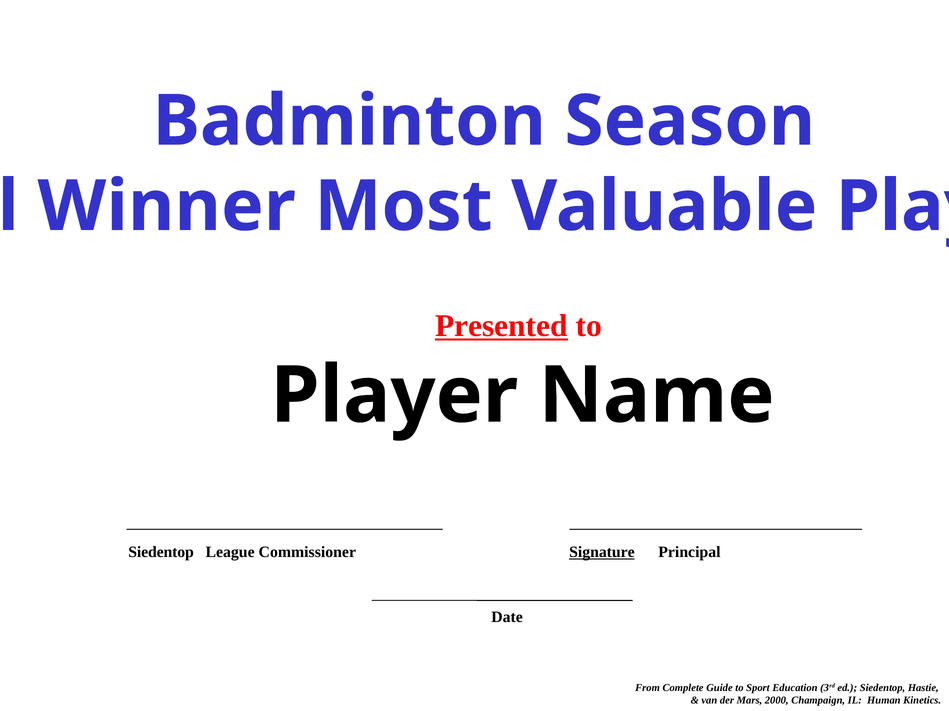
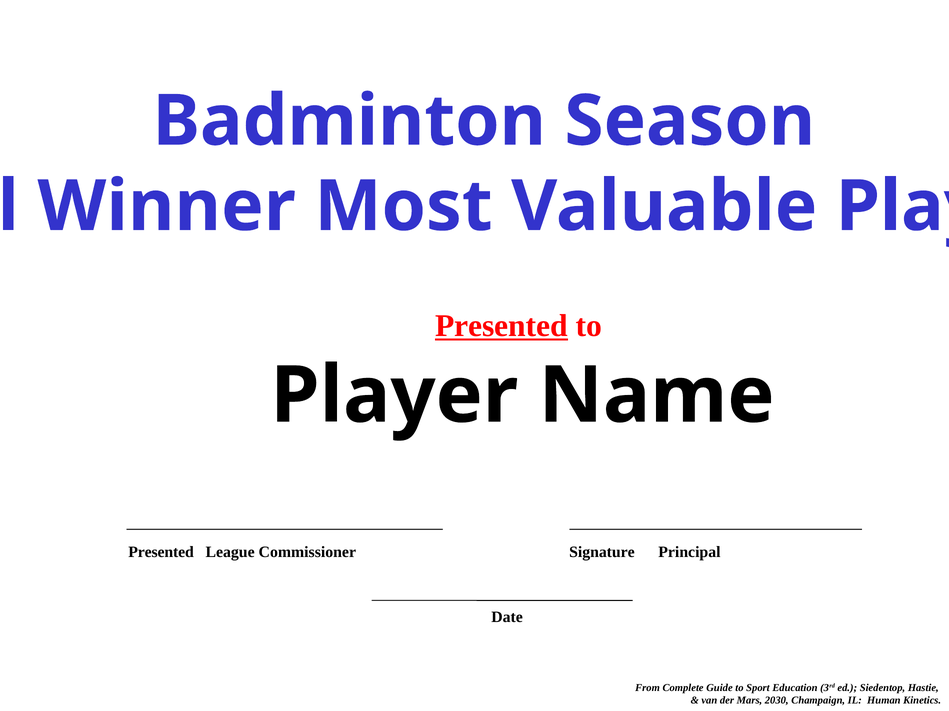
Siedentop: Siedentop -> Presented (161, 553)
Signature underline: present -> none (602, 553)
2000: 2000 -> 2030 (777, 701)
